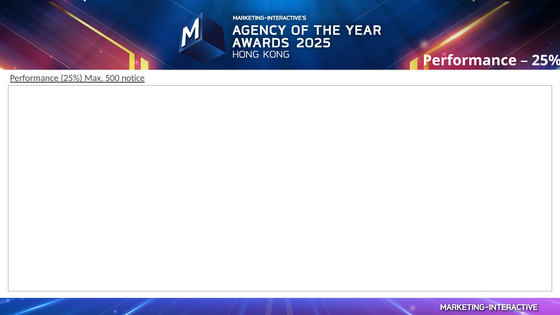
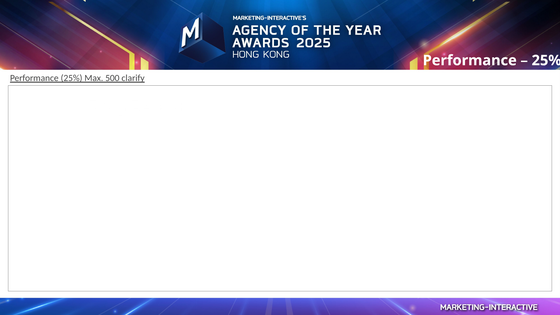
notice: notice -> clarify (133, 78)
